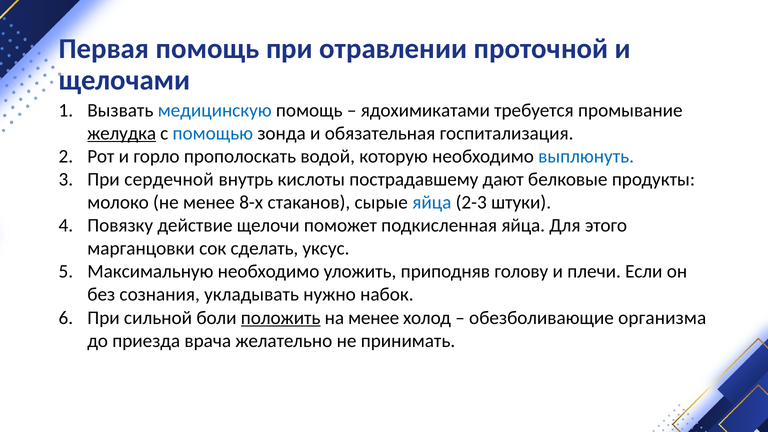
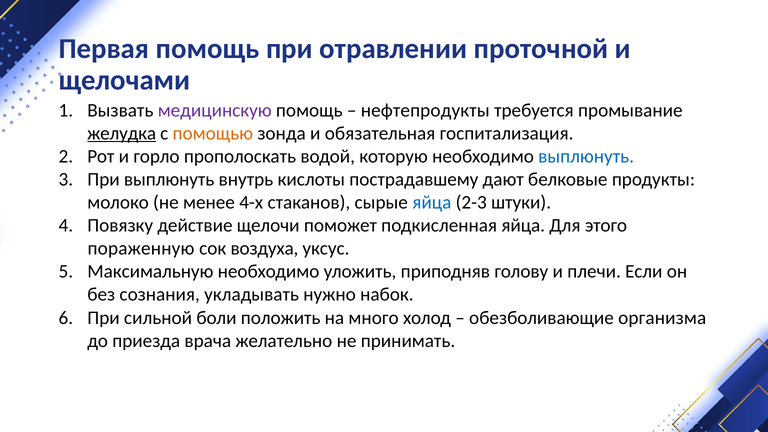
медицинскую colour: blue -> purple (215, 110)
ядохимикатами: ядохимикатами -> нефтепродукты (425, 110)
помощью colour: blue -> orange (213, 133)
При сердечной: сердечной -> выплюнуть (169, 179)
8-х: 8-х -> 4-х (251, 202)
марганцовки: марганцовки -> пораженную (141, 249)
сделать: сделать -> воздуха (264, 249)
положить underline: present -> none (281, 318)
на менее: менее -> много (374, 318)
